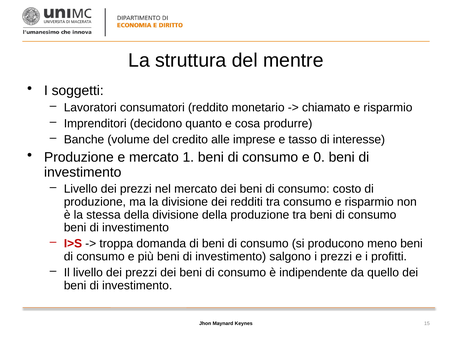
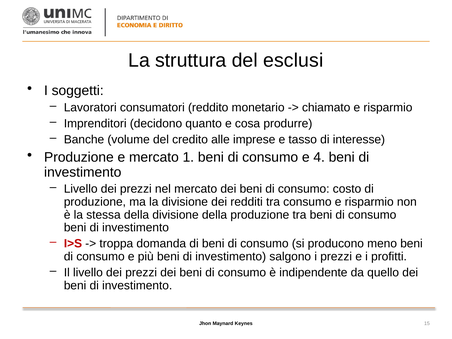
mentre: mentre -> esclusi (293, 60)
0: 0 -> 4 (319, 157)
